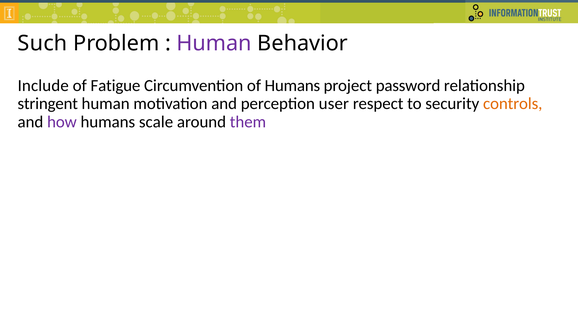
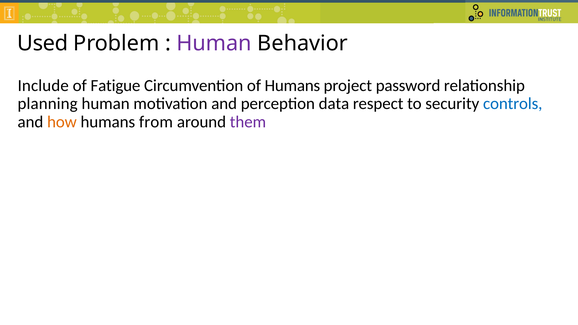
Such: Such -> Used (43, 43)
stringent: stringent -> planning (48, 104)
user: user -> data (334, 104)
controls colour: orange -> blue (513, 104)
how colour: purple -> orange (62, 122)
scale: scale -> from (156, 122)
